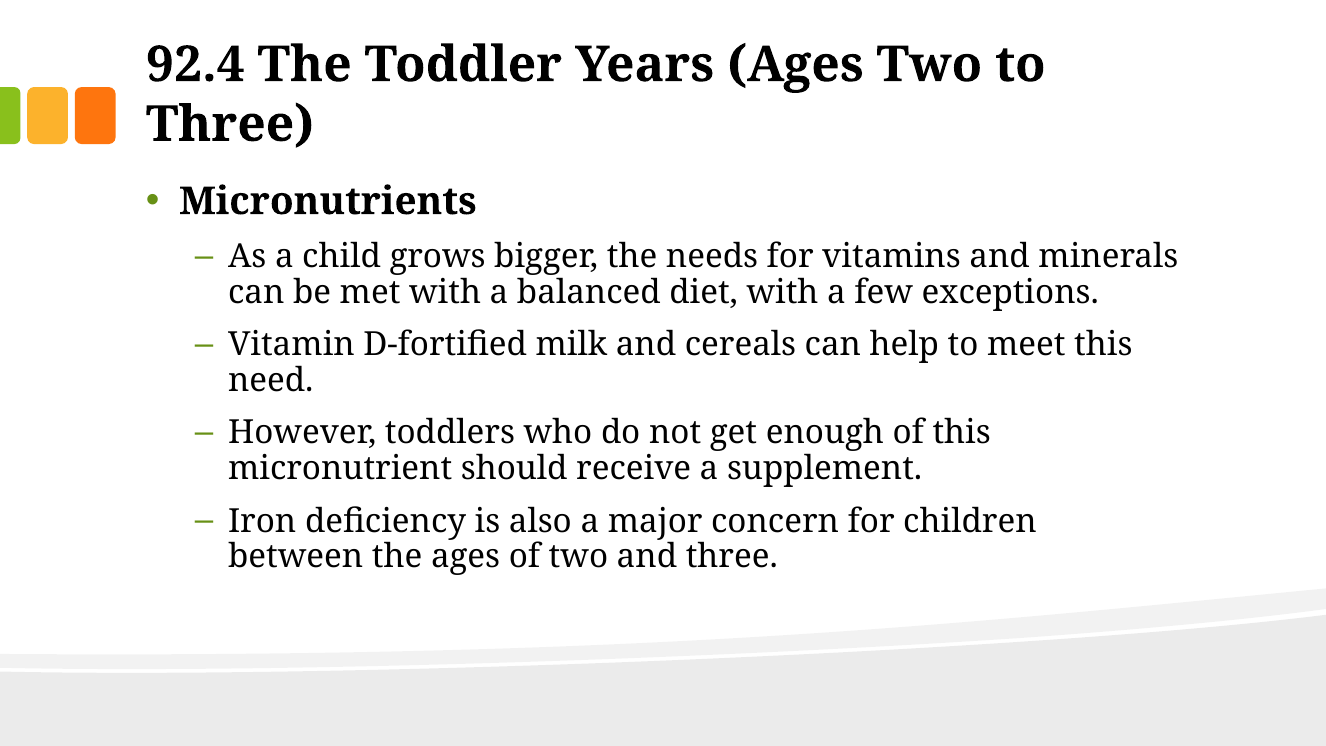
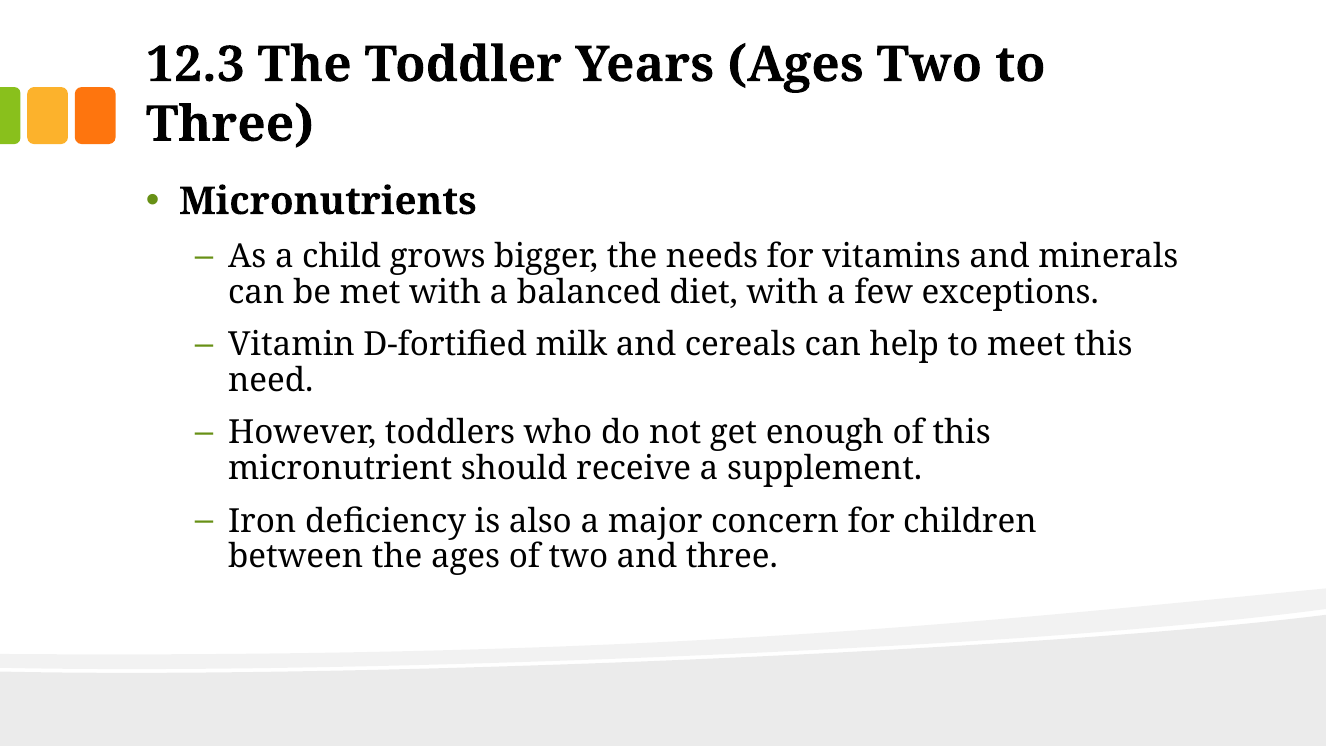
92.4: 92.4 -> 12.3 (195, 65)
